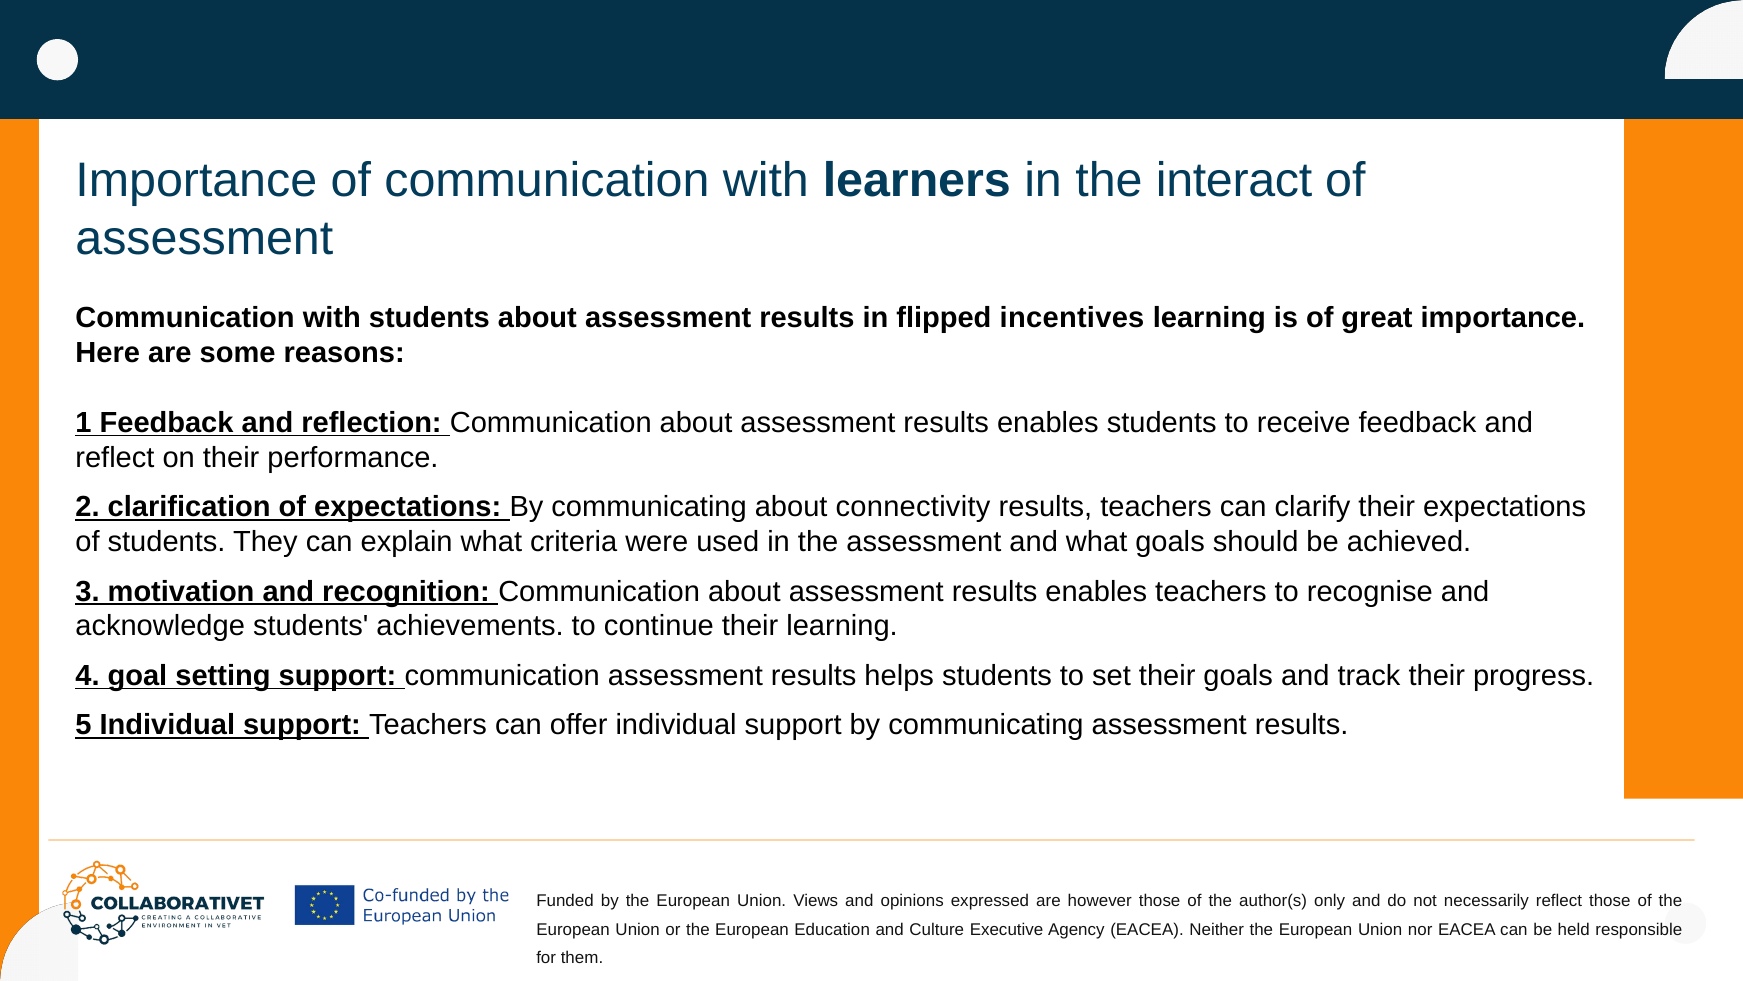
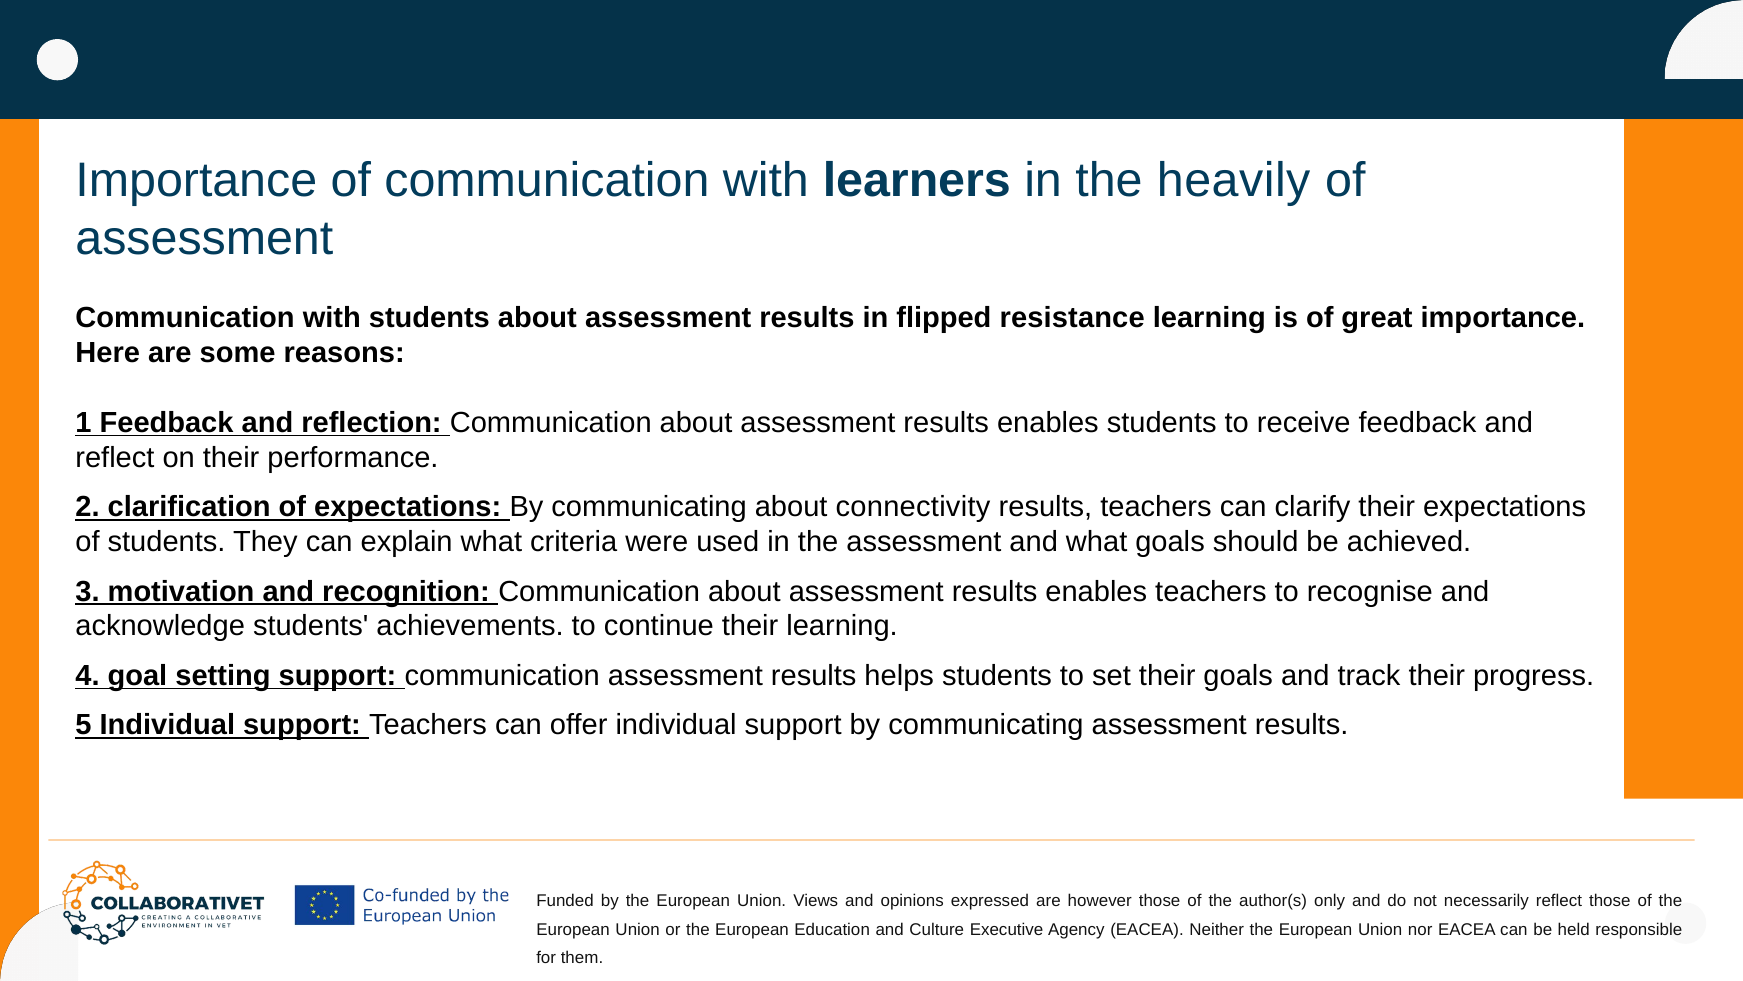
interact: interact -> heavily (1234, 180)
incentives: incentives -> resistance (1072, 318)
